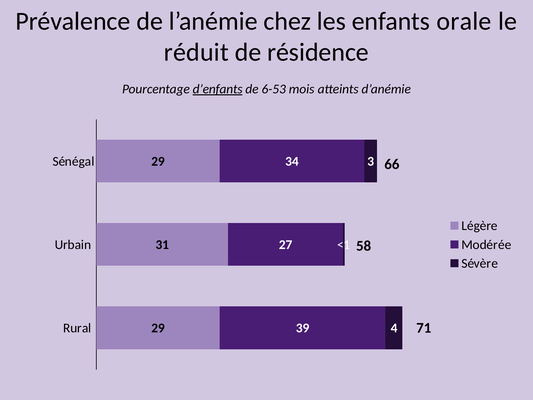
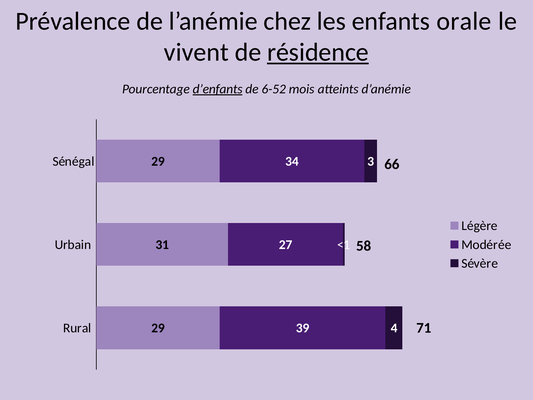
réduit: réduit -> vivent (196, 52)
résidence underline: none -> present (318, 52)
6-53: 6-53 -> 6-52 (274, 89)
